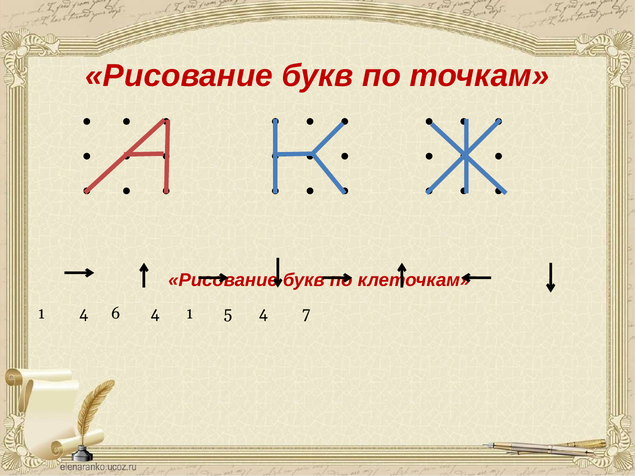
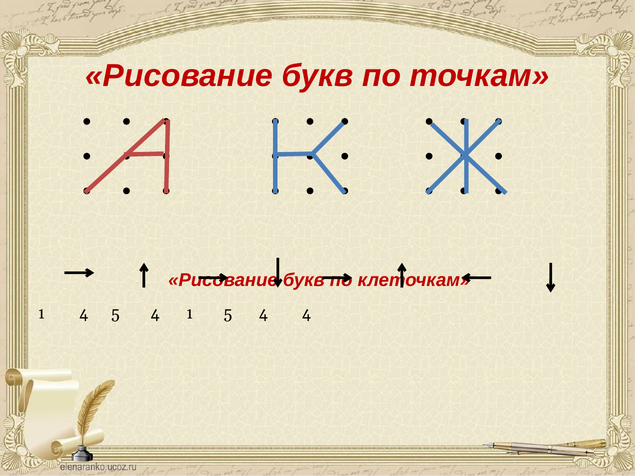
4 6: 6 -> 5 (115, 314)
4 7: 7 -> 4 (306, 314)
